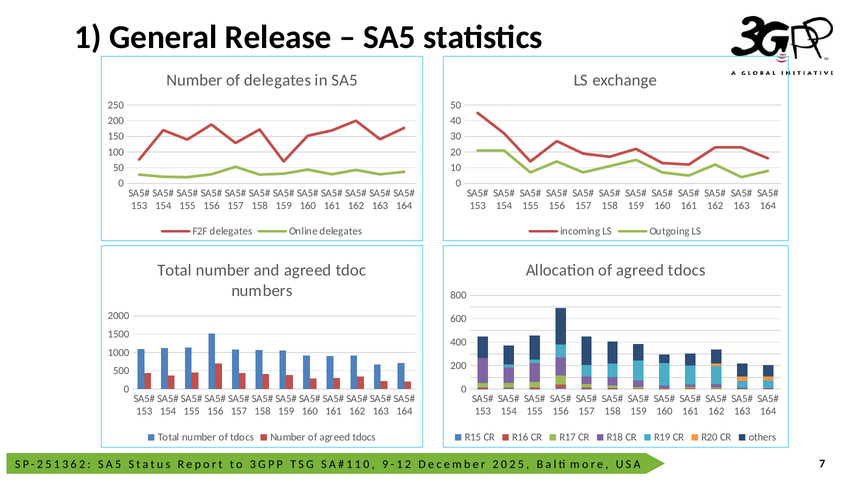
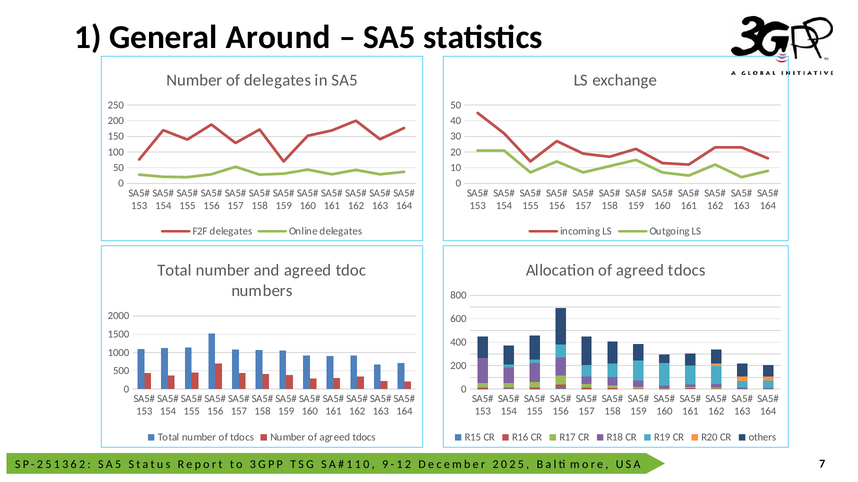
Release: Release -> Around (278, 37)
